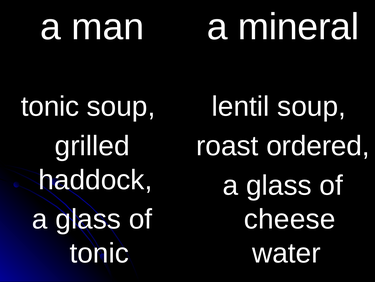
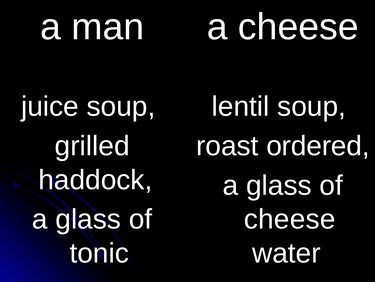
a mineral: mineral -> cheese (298, 27)
tonic: tonic -> juice (50, 106)
